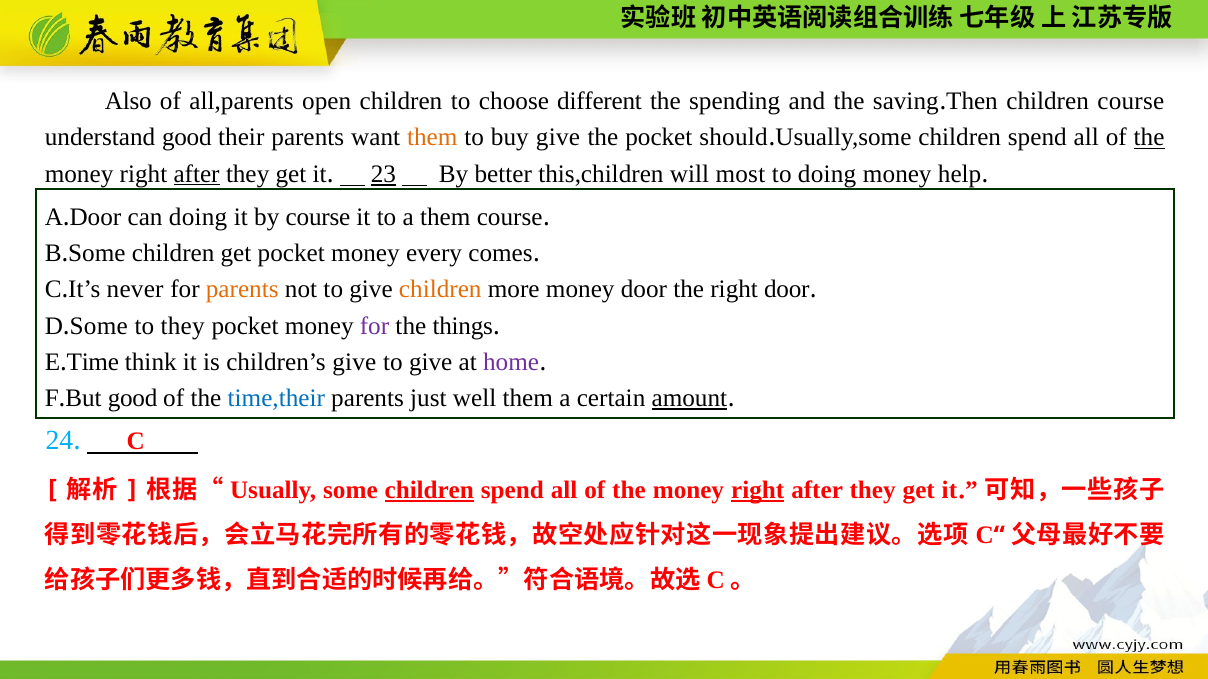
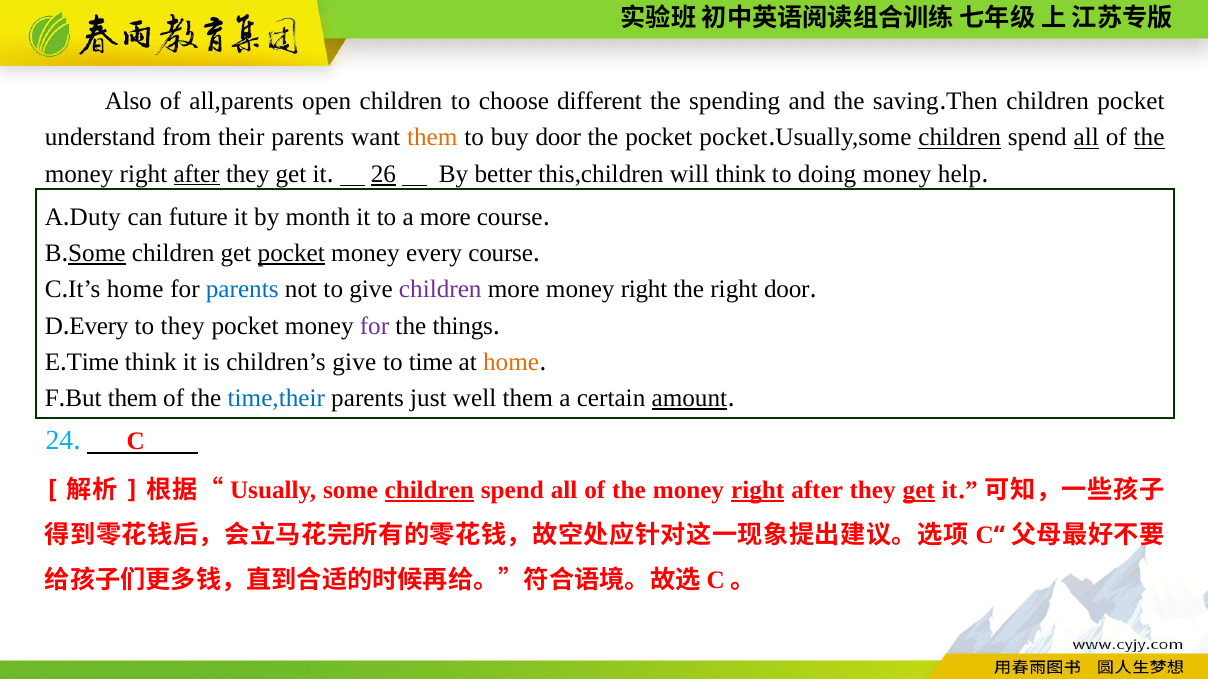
children course: course -> pocket (1131, 101)
understand good: good -> from (187, 138)
buy give: give -> door (558, 138)
pocket should: should -> pocket (733, 138)
children underline: none -> present (960, 138)
all underline: none -> present (1086, 138)
23: 23 -> 26 (383, 174)
will most: most -> think (741, 174)
Door: Door -> Duty (95, 217)
can doing: doing -> future (198, 217)
by course: course -> month (318, 217)
a them: them -> more (445, 217)
Some underline: none -> present (97, 254)
pocket underline: none -> present (291, 254)
every comes: comes -> course (501, 254)
never: never -> home (135, 290)
parents colour: orange -> blue (242, 290)
children colour: orange -> purple (440, 290)
more money door: door -> right (644, 290)
Some: Some -> Every (99, 326)
give: give -> time (431, 362)
home colour: purple -> orange (511, 362)
good: good -> them (133, 399)
get underline: none -> present (919, 490)
